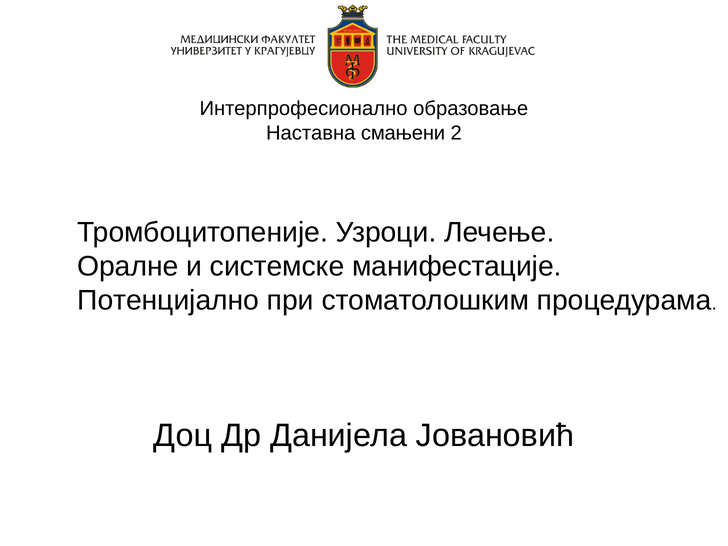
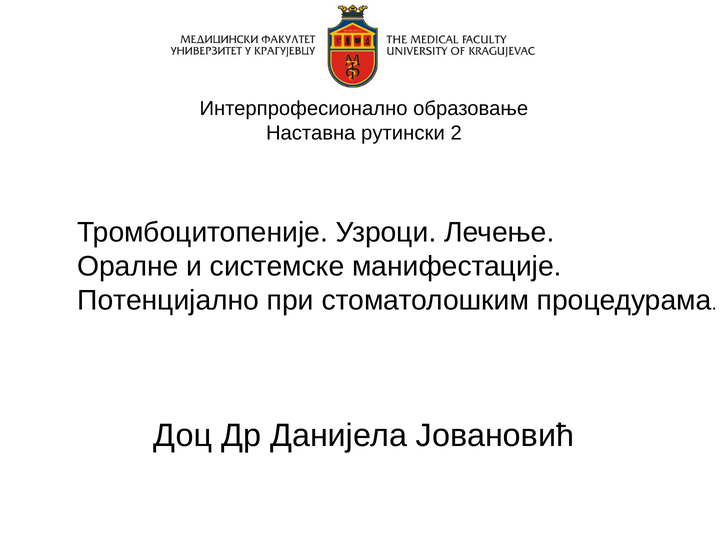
смањени: смањени -> рутински (403, 133)
